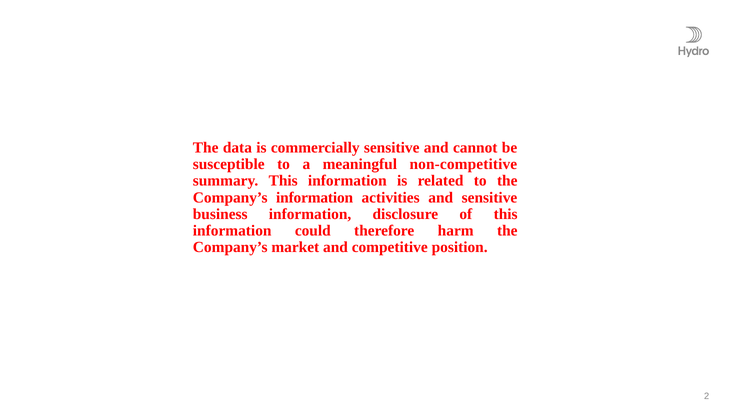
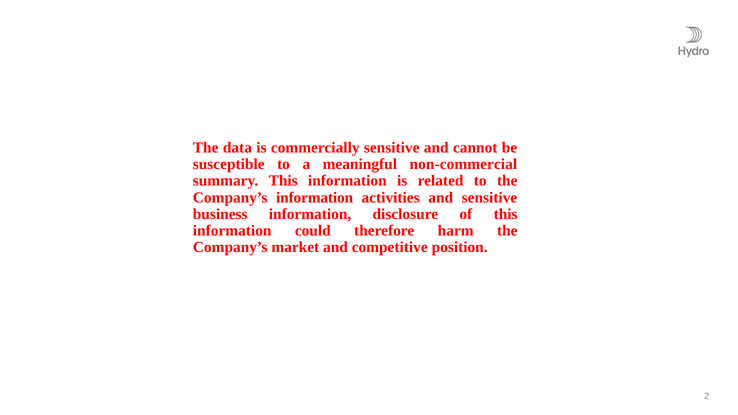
non-competitive: non-competitive -> non-commercial (463, 164)
